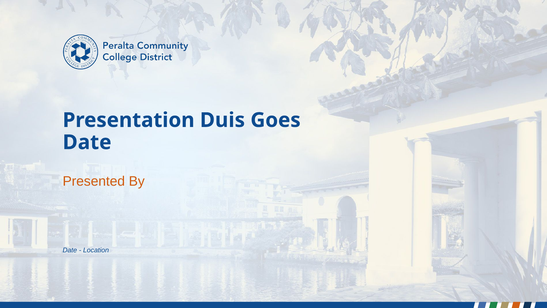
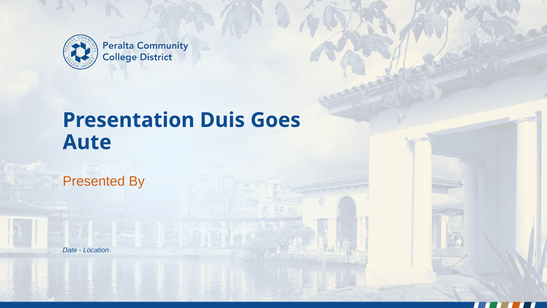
Date: Date -> Aute (87, 142)
